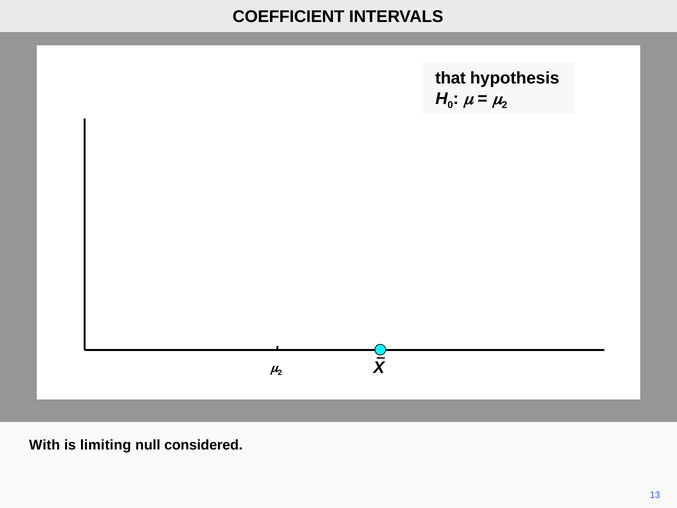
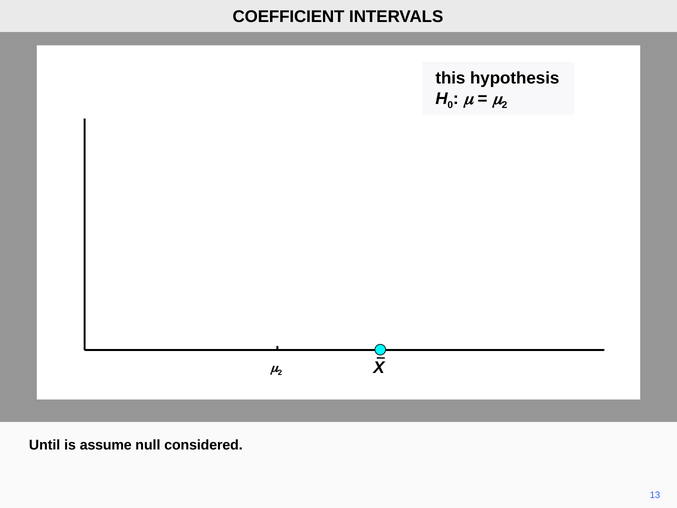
that: that -> this (450, 78)
With: With -> Until (45, 445)
limiting: limiting -> assume (106, 445)
